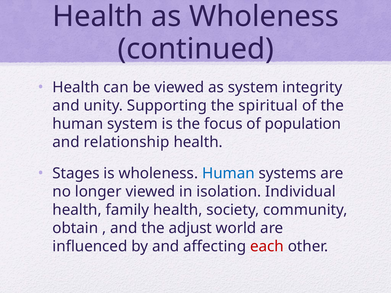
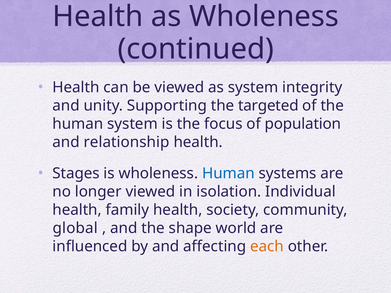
spiritual: spiritual -> targeted (268, 106)
obtain: obtain -> global (75, 228)
adjust: adjust -> shape (190, 228)
each colour: red -> orange (267, 247)
